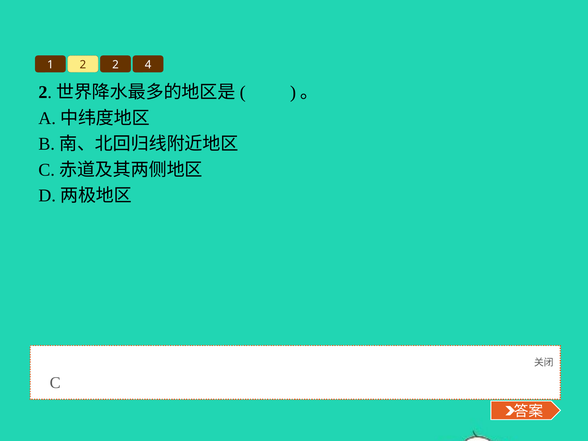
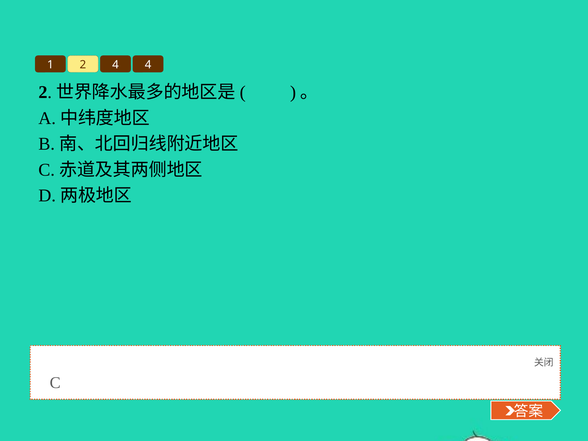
2 2: 2 -> 4 (116, 65)
